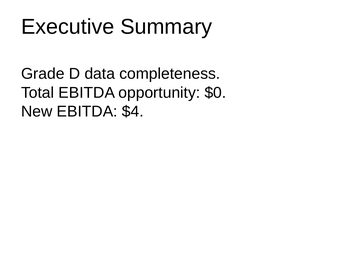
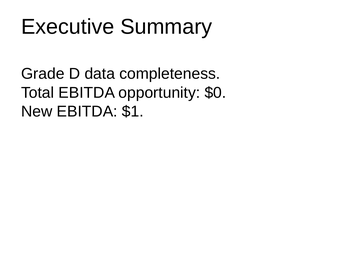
$4: $4 -> $1 (133, 111)
